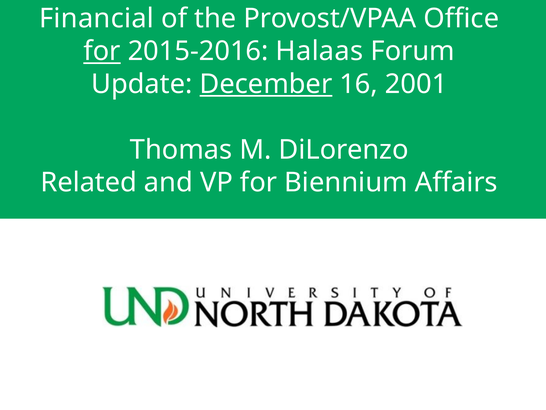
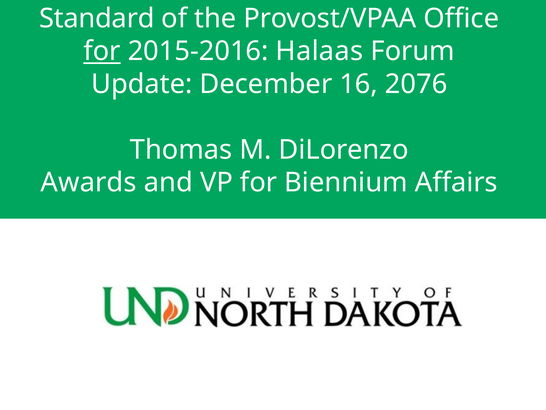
Financial: Financial -> Standard (97, 18)
December underline: present -> none (266, 84)
2001: 2001 -> 2076 (416, 84)
Related: Related -> Awards (89, 182)
